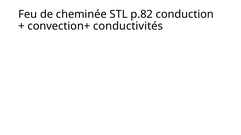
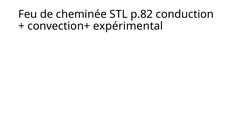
conductivités: conductivités -> expérimental (128, 26)
